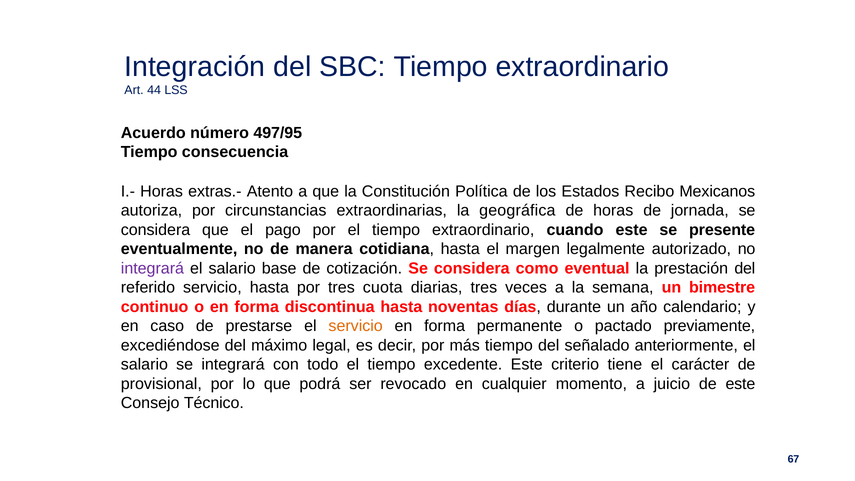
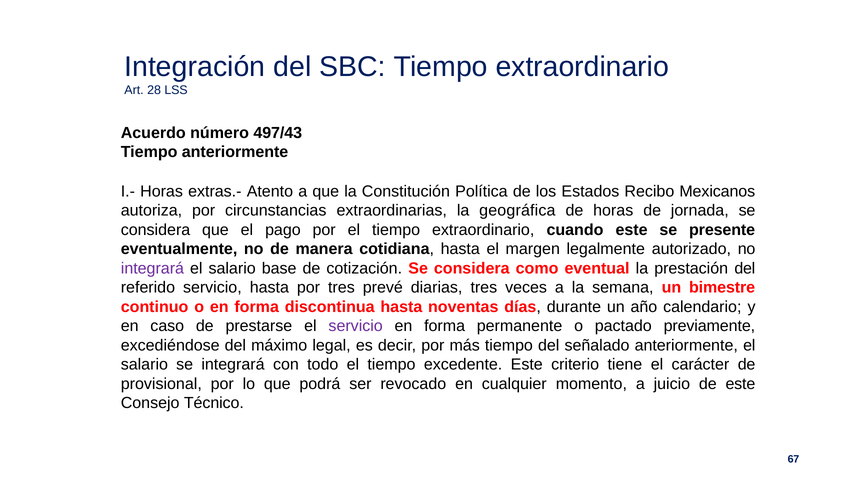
44: 44 -> 28 (154, 90)
497/95: 497/95 -> 497/43 (278, 133)
Tiempo consecuencia: consecuencia -> anteriormente (235, 152)
cuota: cuota -> prevé (383, 288)
servicio colour: orange -> purple (356, 326)
